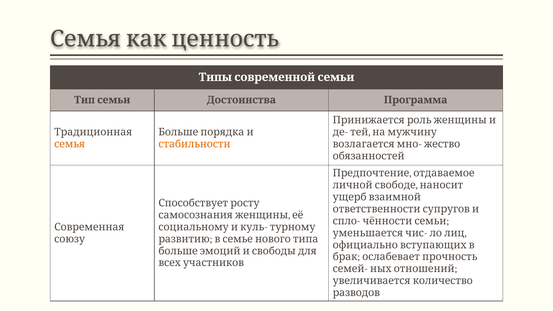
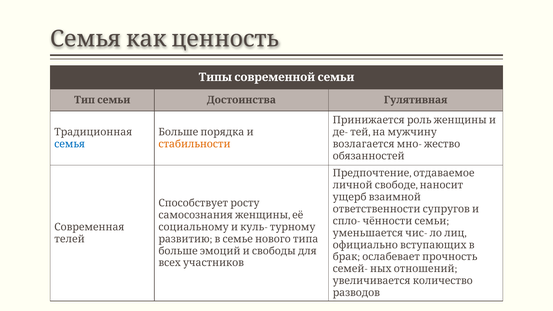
Программа: Программа -> Гулятивная (416, 100)
семья colour: orange -> blue (70, 144)
союзу: союзу -> телей (70, 239)
